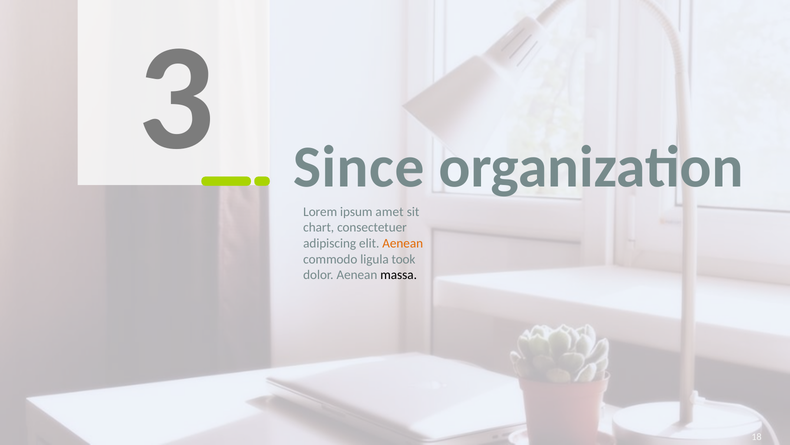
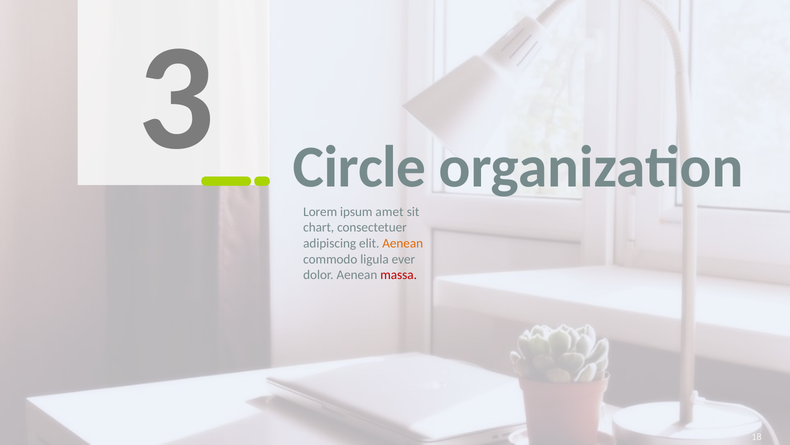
Since: Since -> Circle (359, 167)
took: took -> ever (403, 259)
massa colour: black -> red (399, 275)
